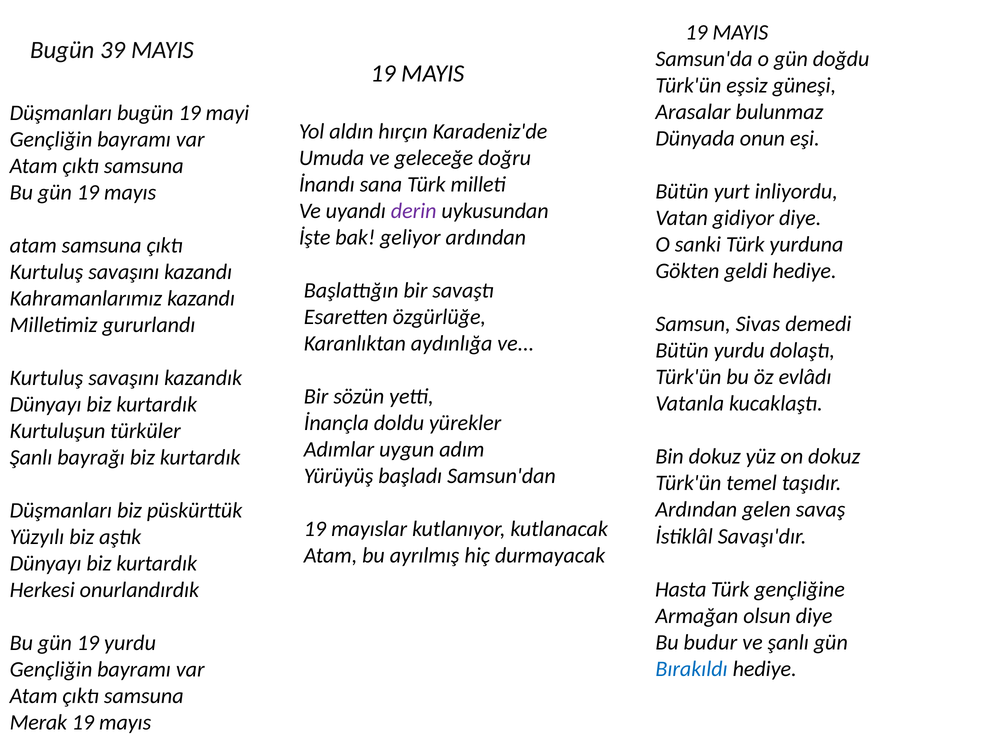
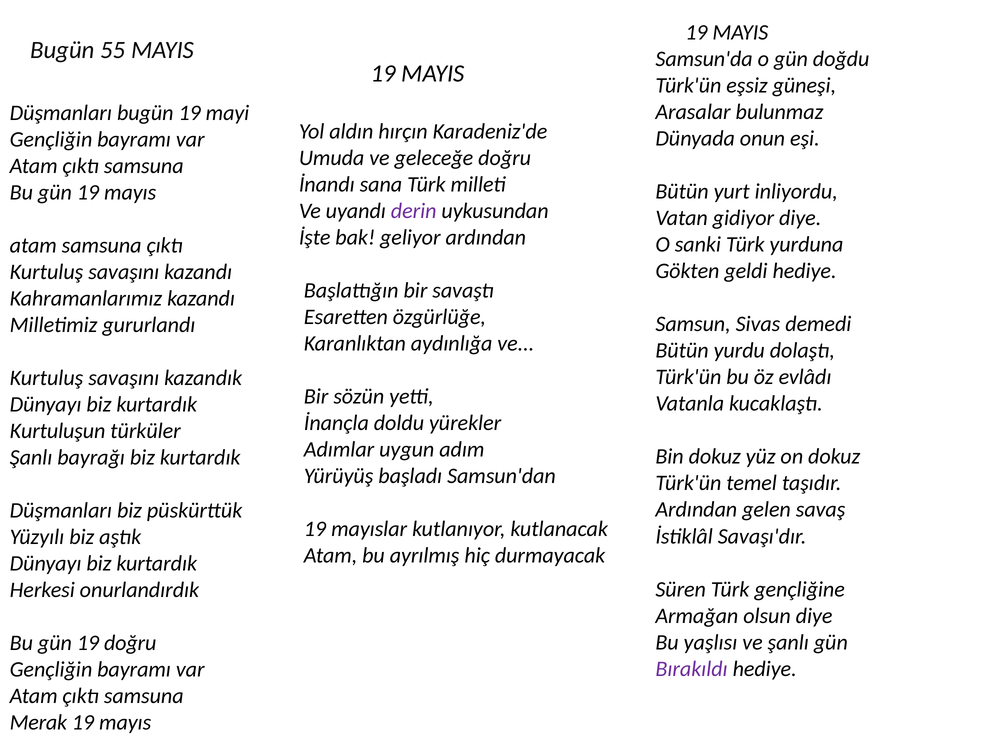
39: 39 -> 55 (113, 50)
Hasta: Hasta -> Süren (681, 589)
budur: budur -> yaşlısı (710, 642)
19 yurdu: yurdu -> doğru (130, 643)
Bırakıldı colour: blue -> purple (692, 668)
